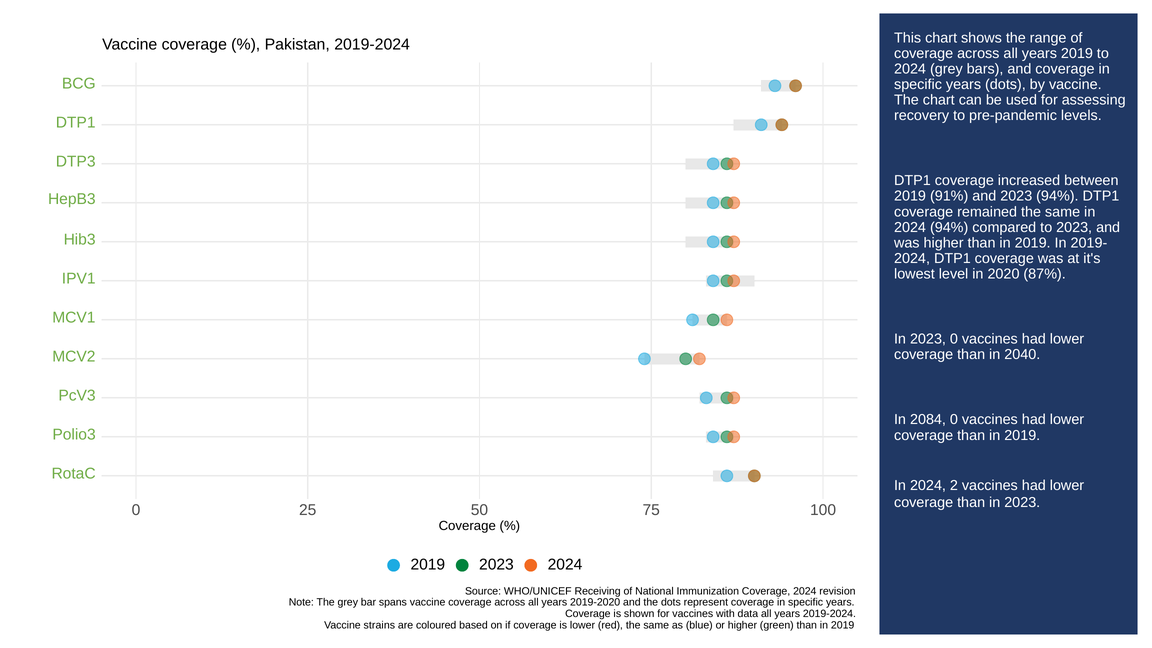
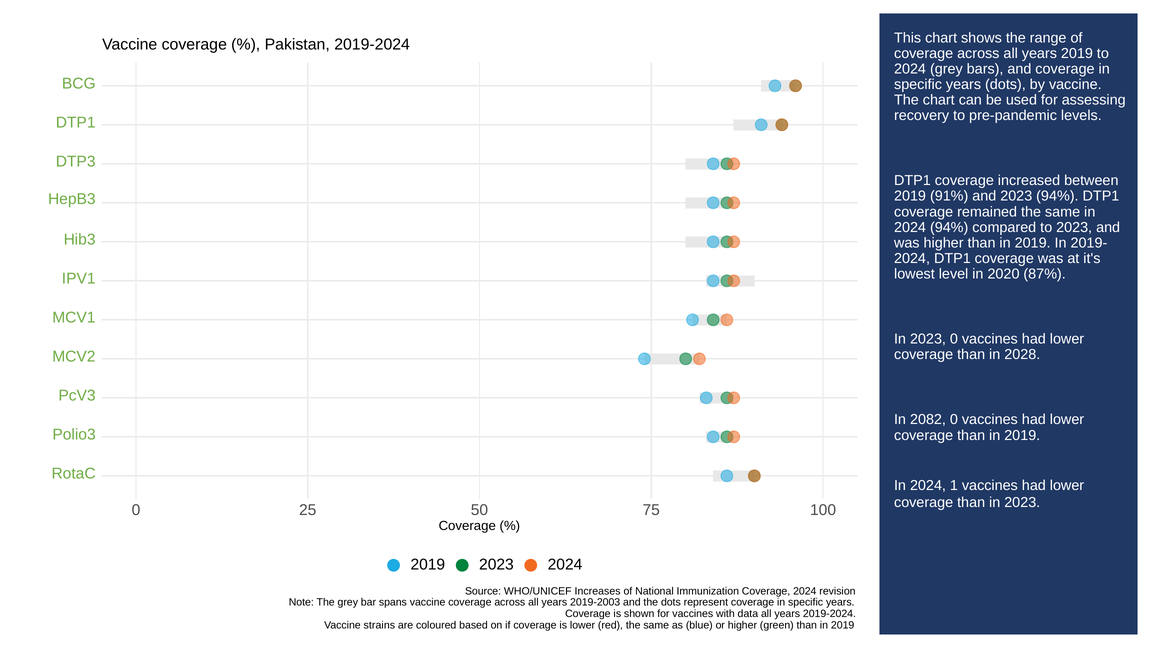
2040: 2040 -> 2028 (1022, 355)
2084: 2084 -> 2082 (928, 420)
2: 2 -> 1 (954, 485)
Receiving: Receiving -> Increases (598, 591)
2019-2020: 2019-2020 -> 2019-2003 (595, 602)
